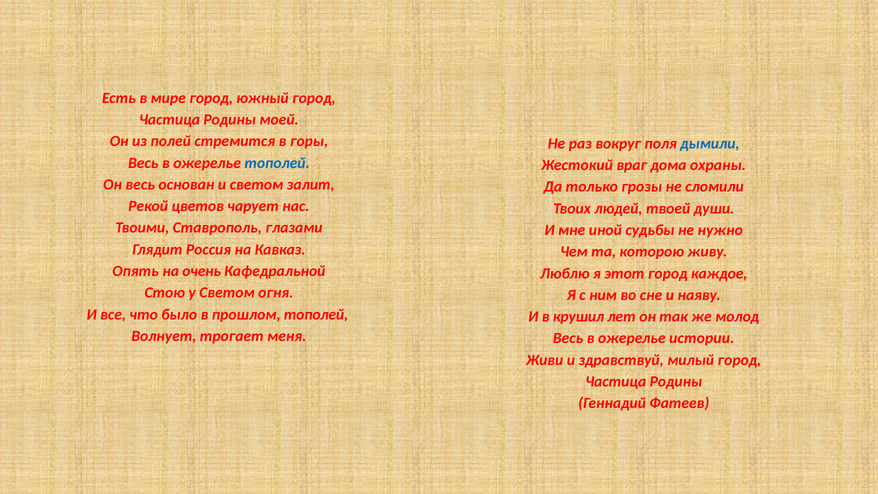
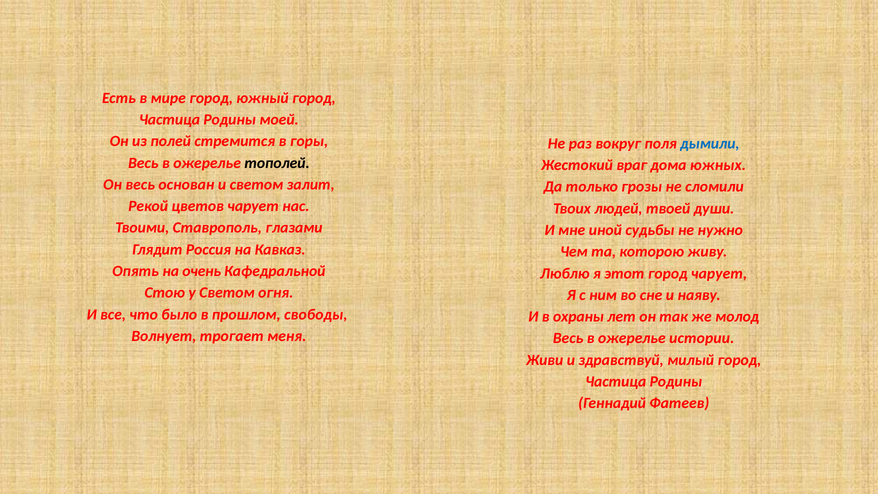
тополей colour: blue -> black (277, 163)
охраны: охраны -> южных (718, 165)
город каждое: каждое -> чарует (719, 273)
прошлом тополей: тополей -> свободы (316, 314)
крушил: крушил -> охраны (578, 317)
